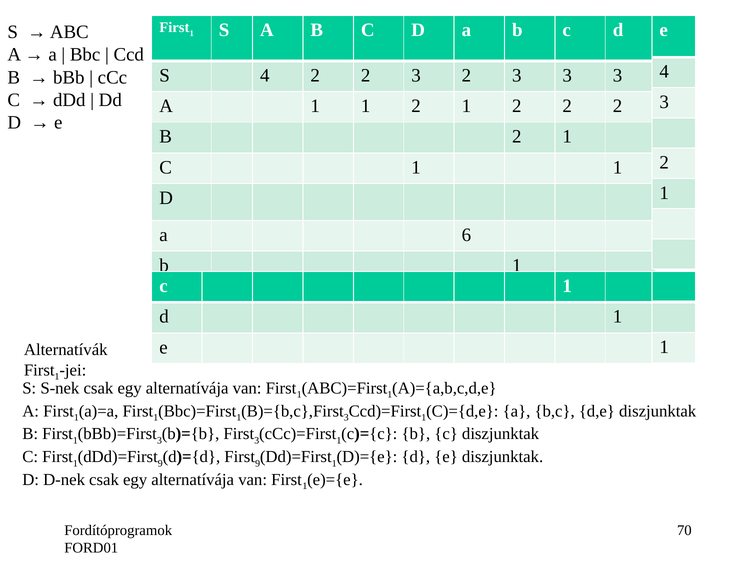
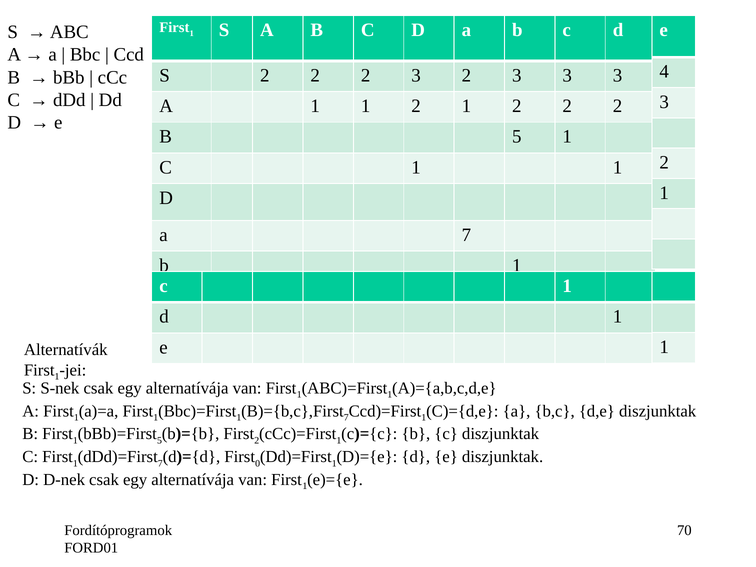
S 4: 4 -> 2 (265, 75)
B 2: 2 -> 5 (517, 137)
a 6: 6 -> 7 (466, 235)
3: 3 -> 7 (346, 418)
3: 3 -> 5 (159, 440)
3: 3 -> 2 (257, 440)
9: 9 -> 7 (160, 463)
9: 9 -> 0 (258, 463)
